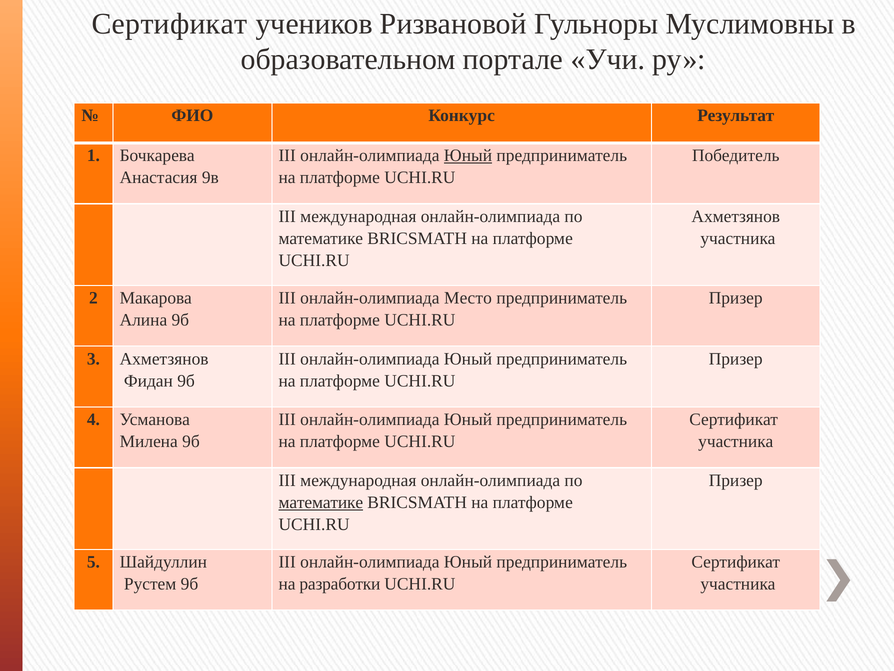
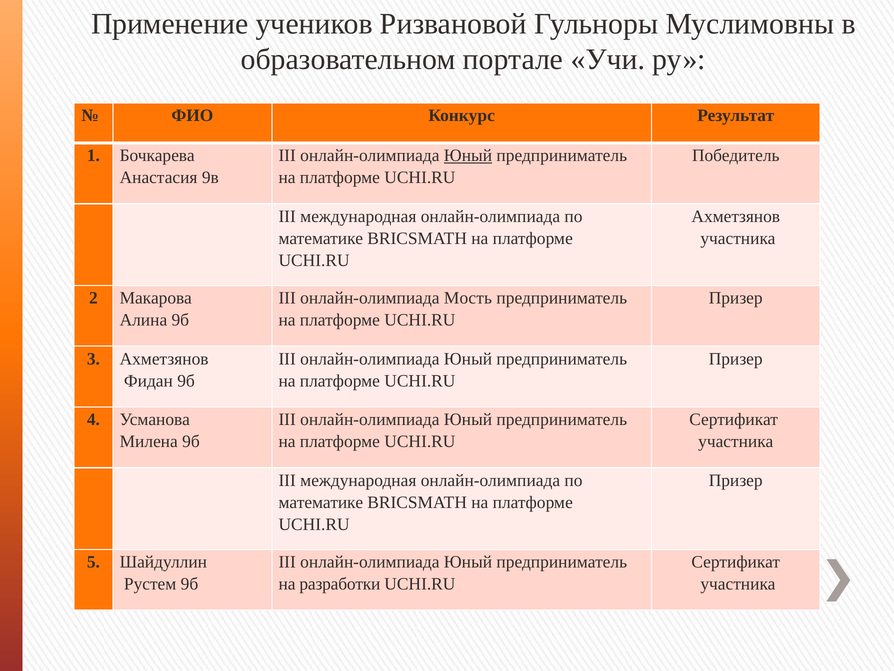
Сертификат: Сертификат -> Применение (170, 24)
Место: Место -> Мость (468, 298)
математике underline: present -> none (321, 502)
